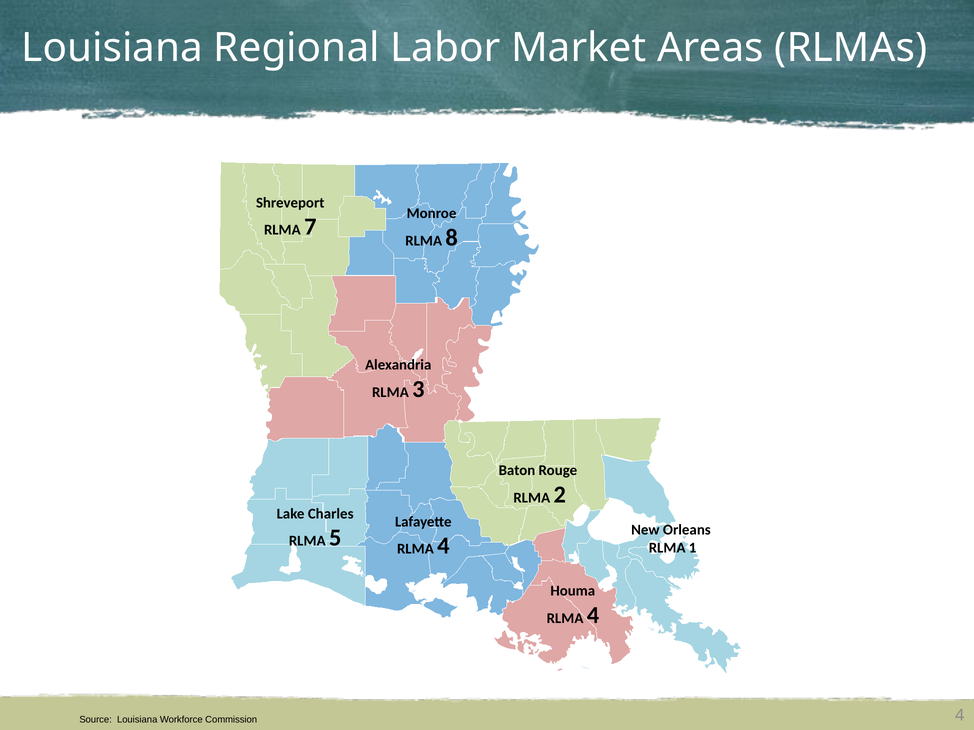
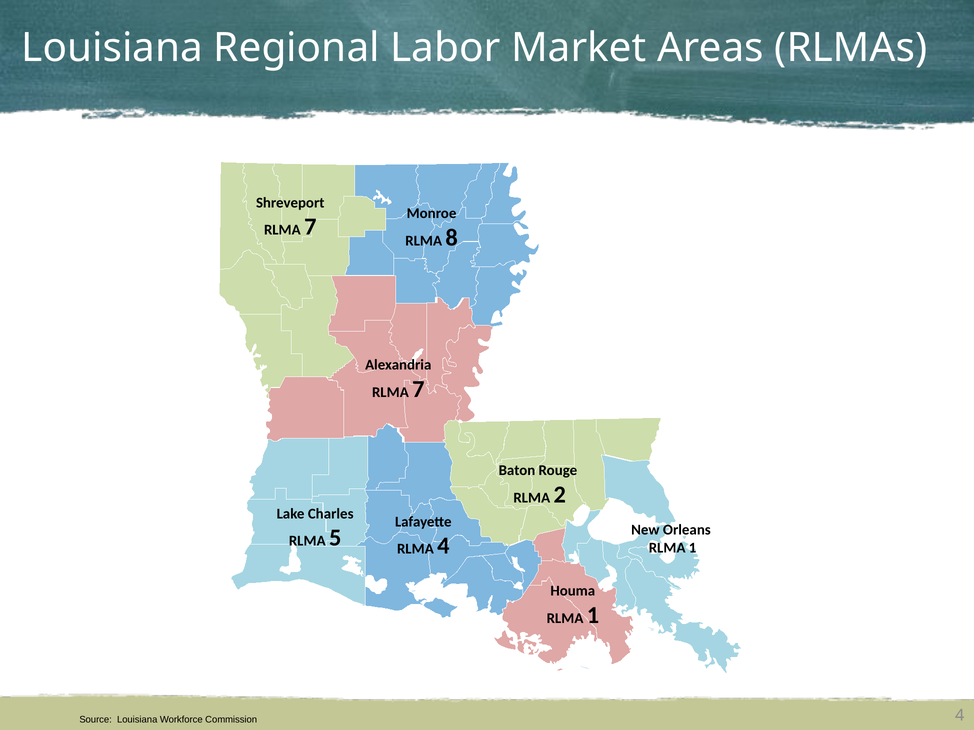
3: 3 -> 7 (418, 389)
4: 4 -> 1 (593, 616)
